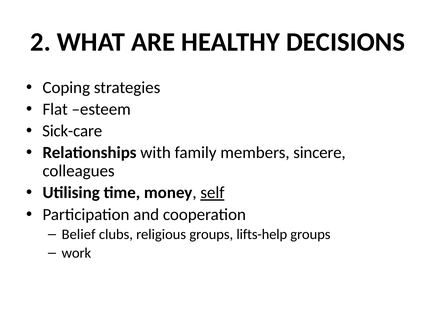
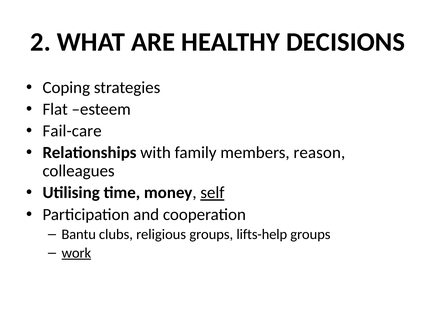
Sick-care: Sick-care -> Fail-care (72, 131)
sincere: sincere -> reason (319, 153)
Belief: Belief -> Bantu (79, 234)
work underline: none -> present (76, 253)
